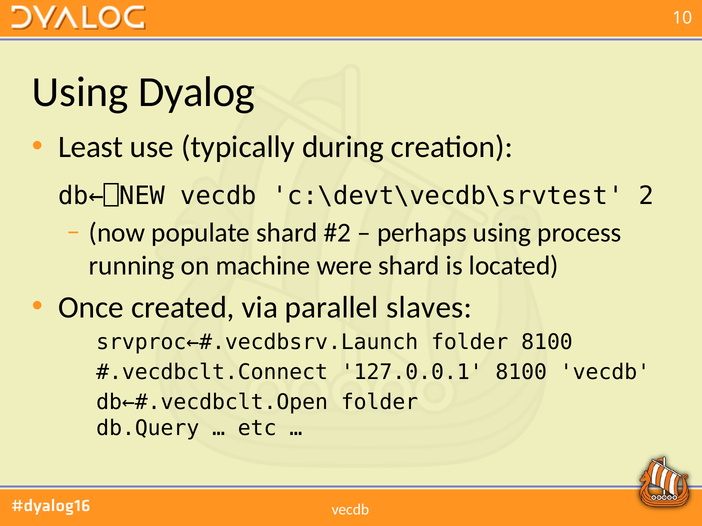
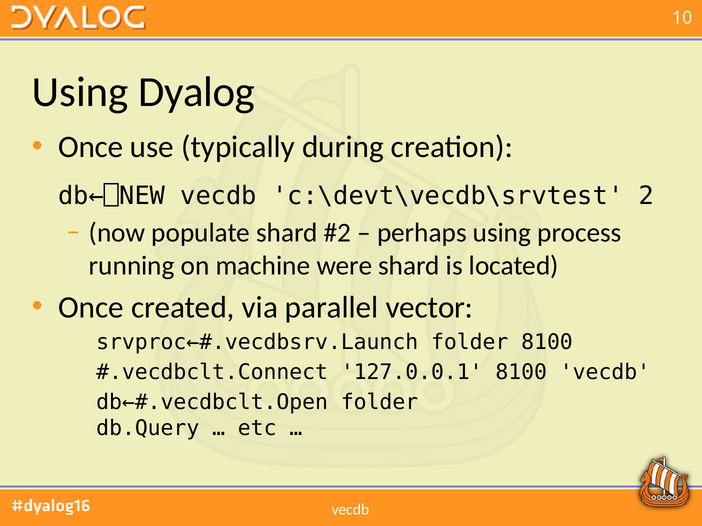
Least: Least -> Once (91, 147)
slaves: slaves -> vector (429, 308)
